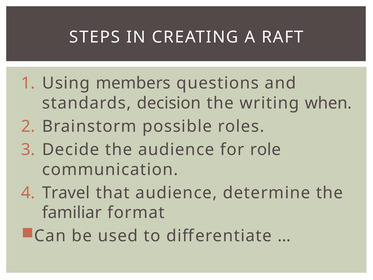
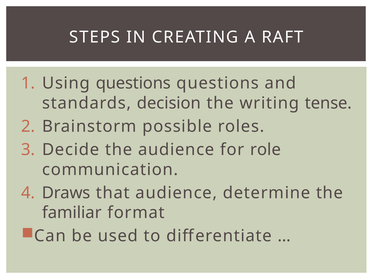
Using members: members -> questions (133, 83)
when: when -> tense (328, 103)
Travel: Travel -> Draws (66, 193)
